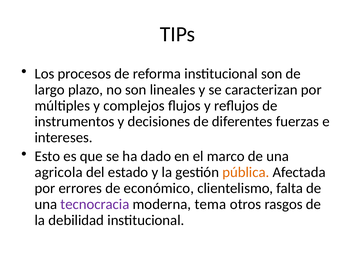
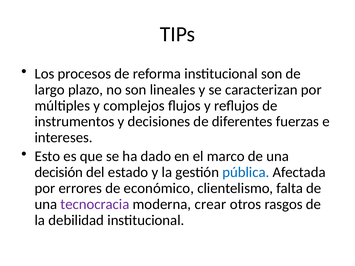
agricola: agricola -> decisión (59, 172)
pública colour: orange -> blue (246, 172)
tema: tema -> crear (210, 204)
